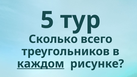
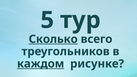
Сколько underline: none -> present (53, 39)
